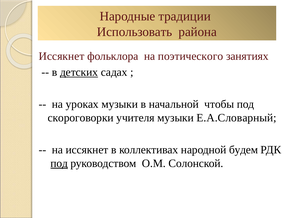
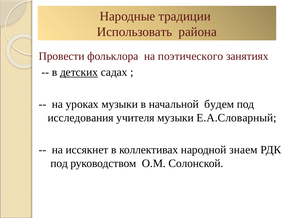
Иссякнет: Иссякнет -> Провести (62, 56)
чтобы: чтобы -> будем (219, 104)
скороговорки: скороговорки -> исследования (81, 118)
будем: будем -> знаем (243, 150)
под underline: present -> none (59, 164)
